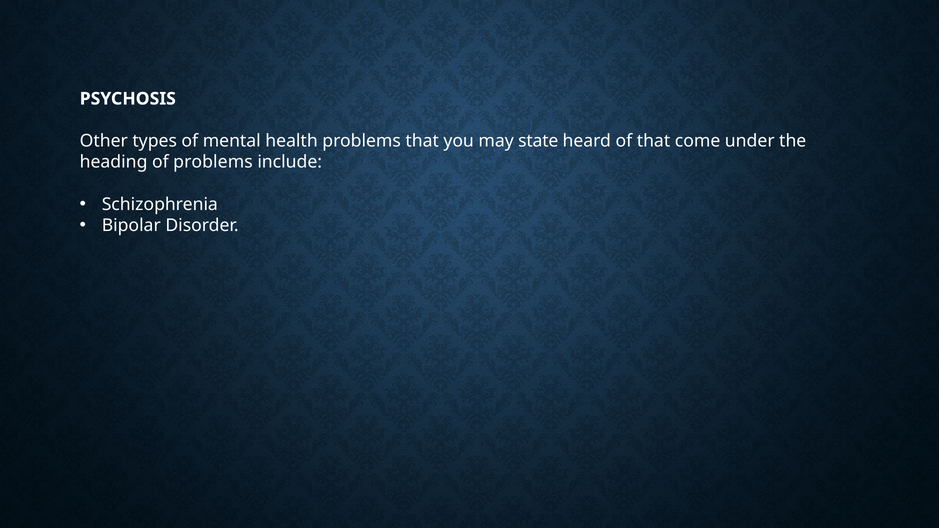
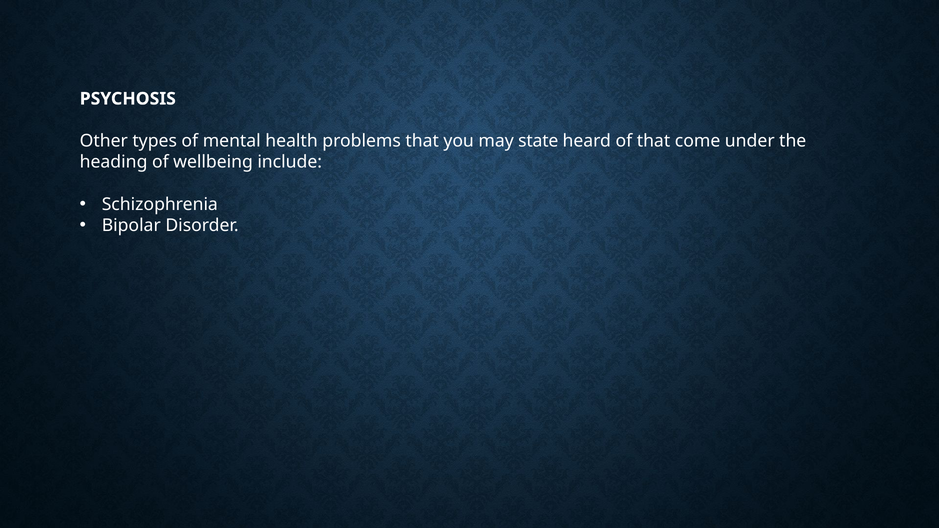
of problems: problems -> wellbeing (213, 162)
